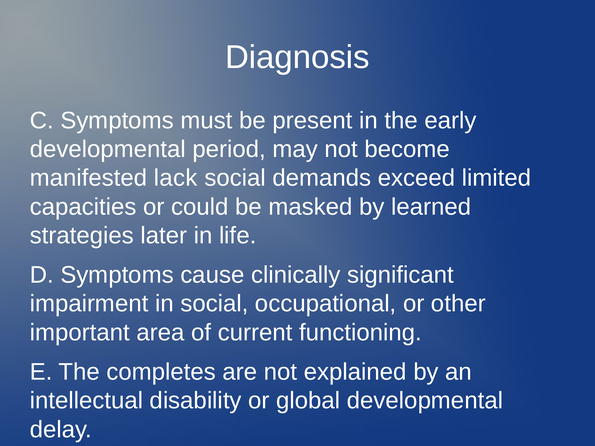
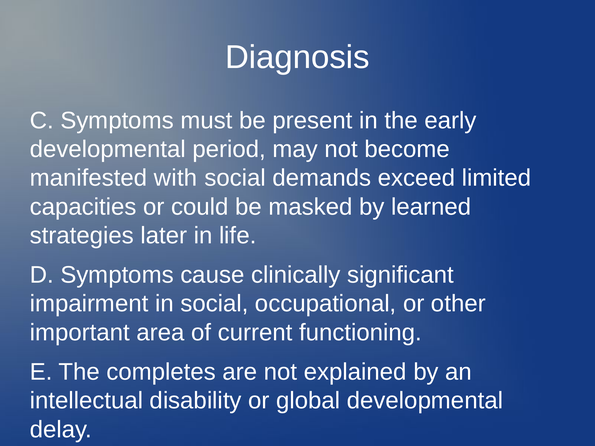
lack: lack -> with (176, 178)
